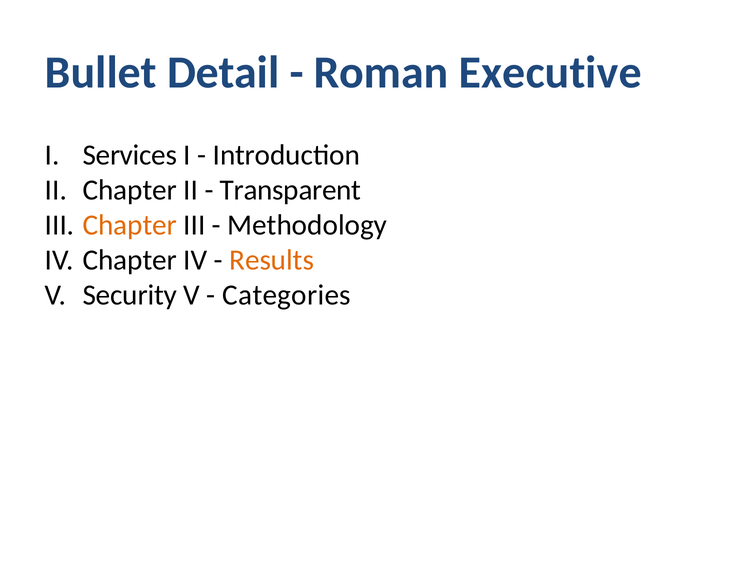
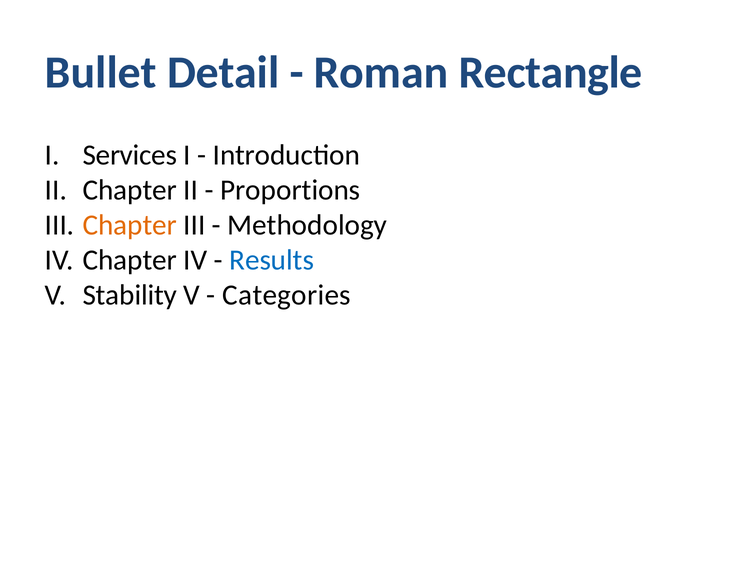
Executive: Executive -> Rectangle (551, 73)
Transparent: Transparent -> Proportions (290, 190)
Results colour: orange -> blue (272, 260)
Security: Security -> Stability (130, 295)
